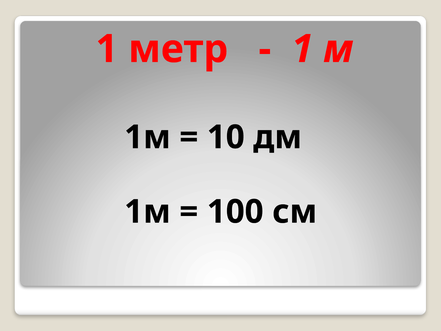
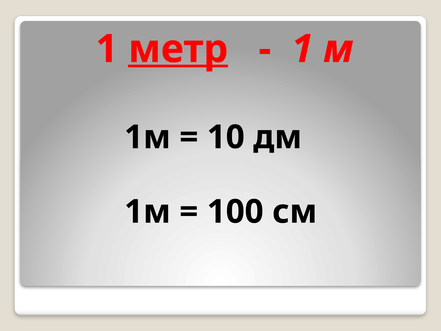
метр underline: none -> present (178, 49)
